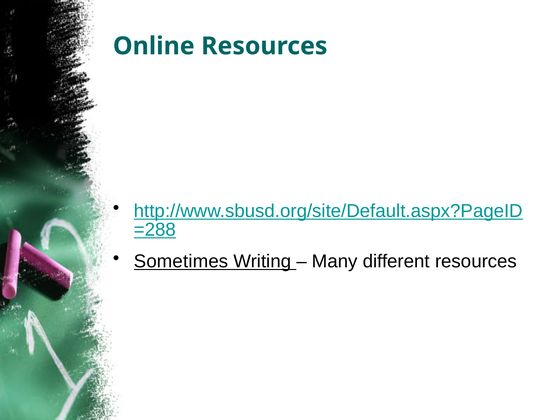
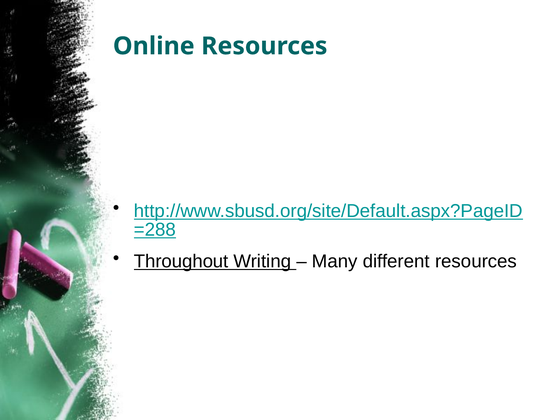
Sometimes: Sometimes -> Throughout (181, 261)
